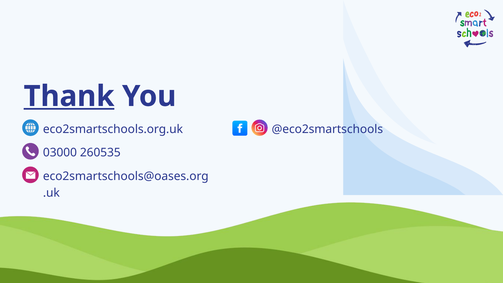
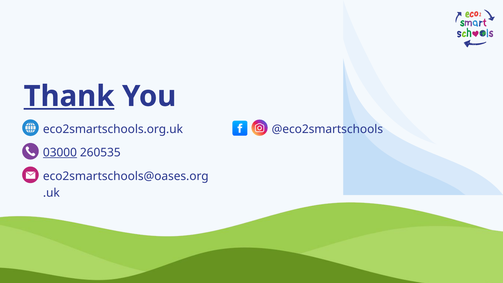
03000 underline: none -> present (60, 153)
